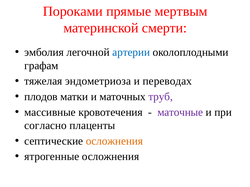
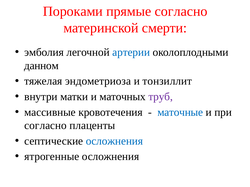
прямые мертвым: мертвым -> согласно (181, 11)
графам: графам -> данном (41, 66)
переводах: переводах -> тонзиллит (167, 81)
плодов: плодов -> внутри (41, 97)
маточные colour: purple -> blue (180, 112)
осложнения colour: orange -> blue (114, 141)
